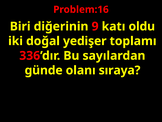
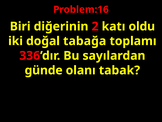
9: 9 -> 2 (95, 26)
yedişer: yedişer -> tabağa (85, 41)
sıraya: sıraya -> tabak (119, 70)
